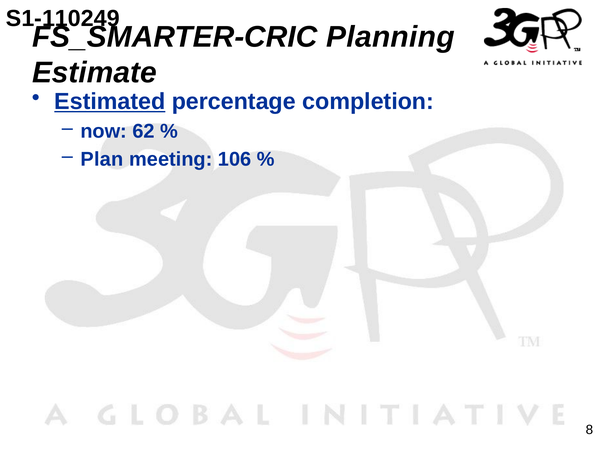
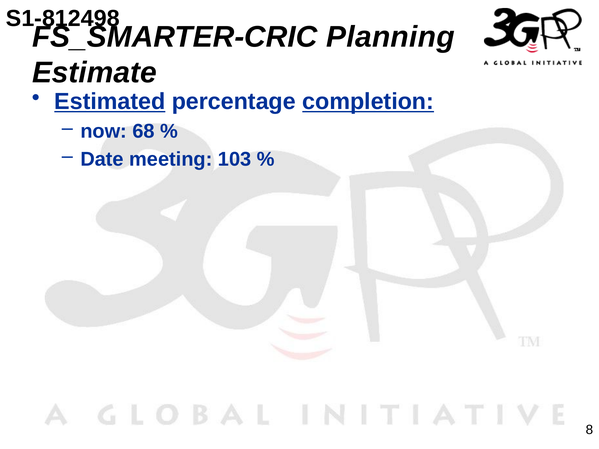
S1-110249: S1-110249 -> S1-812498 (63, 19)
completion underline: none -> present (368, 102)
62: 62 -> 68 (144, 131)
Plan: Plan -> Date (102, 159)
106: 106 -> 103 (235, 159)
